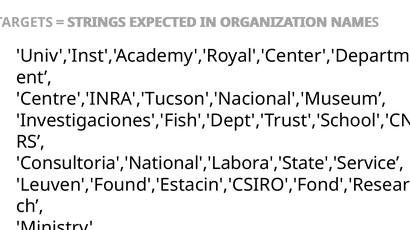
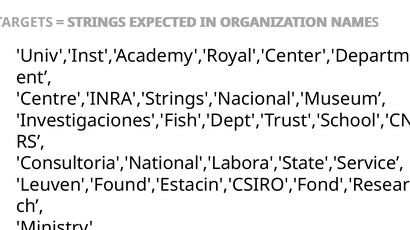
Centre','INRA','Tucson','Nacional','Museum: Centre','INRA','Tucson','Nacional','Museum -> Centre','INRA','Strings','Nacional','Museum (201, 99)
